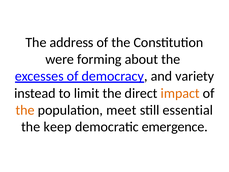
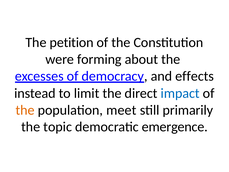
address: address -> petition (72, 42)
variety: variety -> effects (195, 76)
impact colour: orange -> blue (180, 93)
essential: essential -> primarily (188, 110)
keep: keep -> topic (58, 127)
